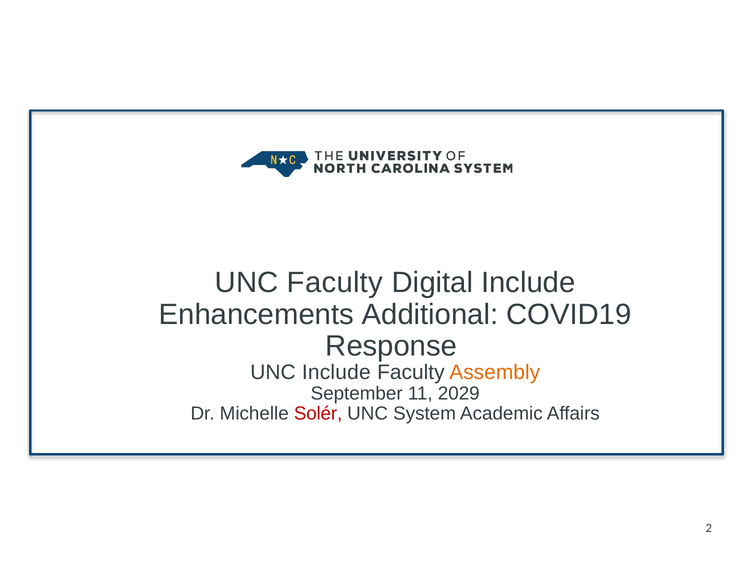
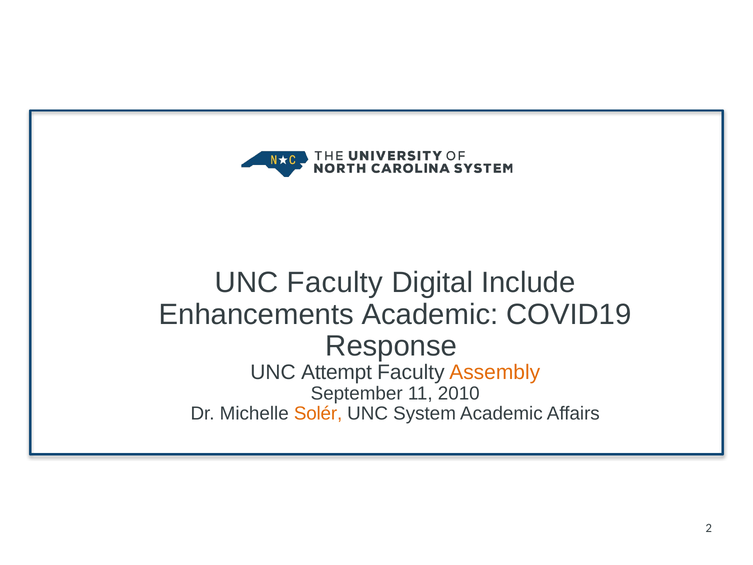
Enhancements Additional: Additional -> Academic (430, 314)
UNC Include: Include -> Attempt (337, 372)
2029: 2029 -> 2010 (459, 393)
Solér colour: red -> orange (318, 413)
